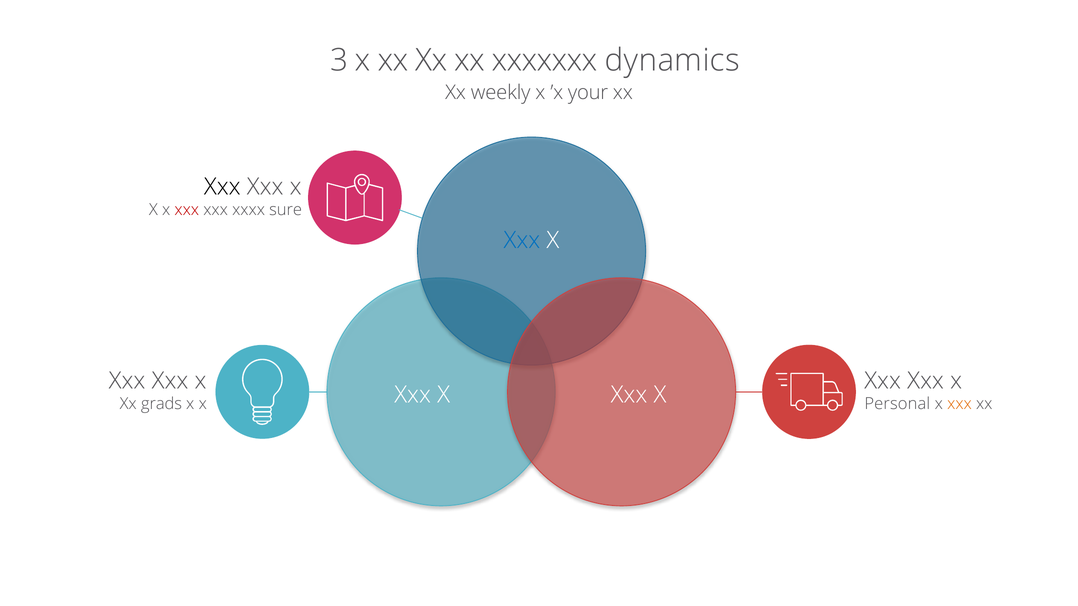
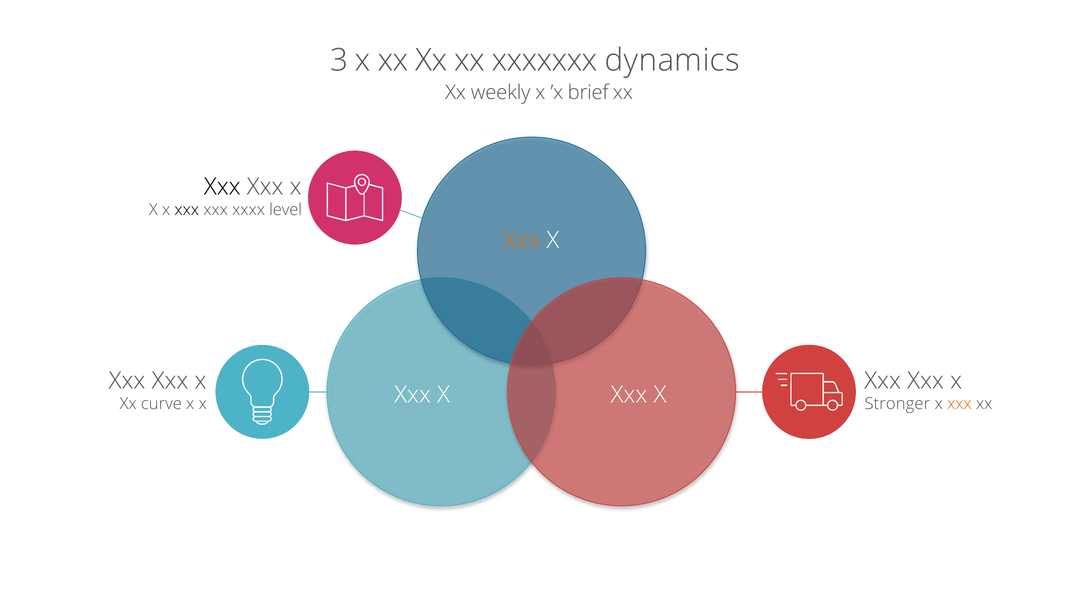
your: your -> brief (588, 93)
xxx colour: red -> black (187, 210)
sure: sure -> level (286, 210)
Xxx colour: blue -> orange (522, 240)
grads: grads -> curve (161, 404)
Personal: Personal -> Stronger (897, 404)
